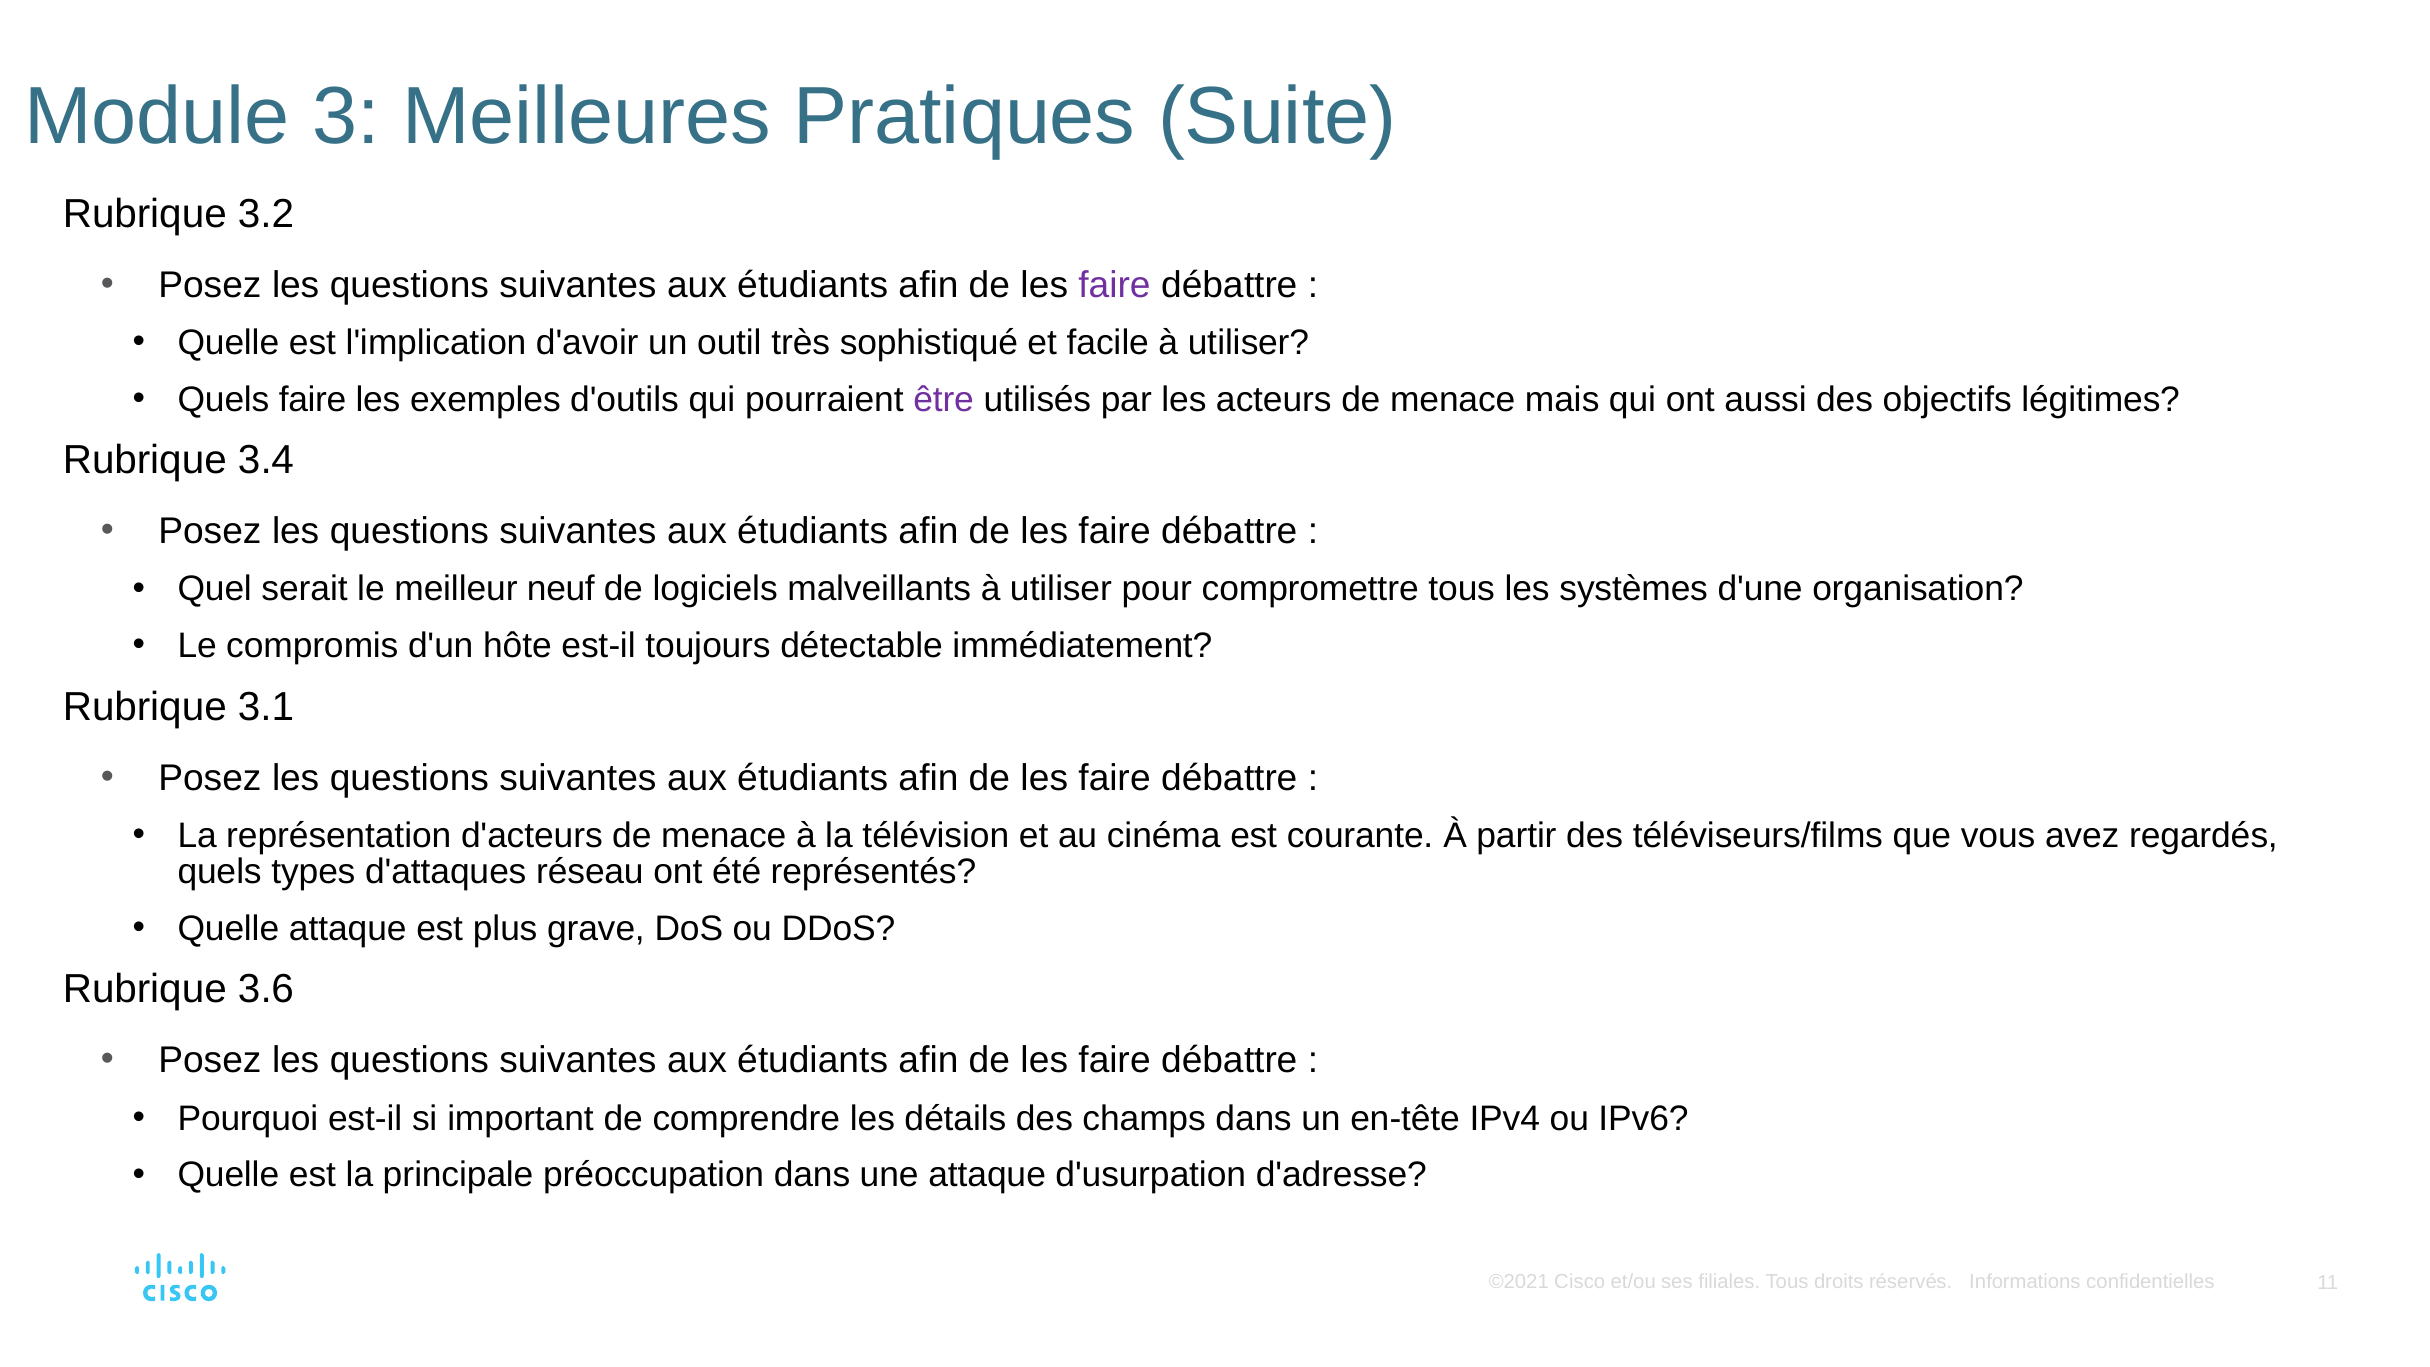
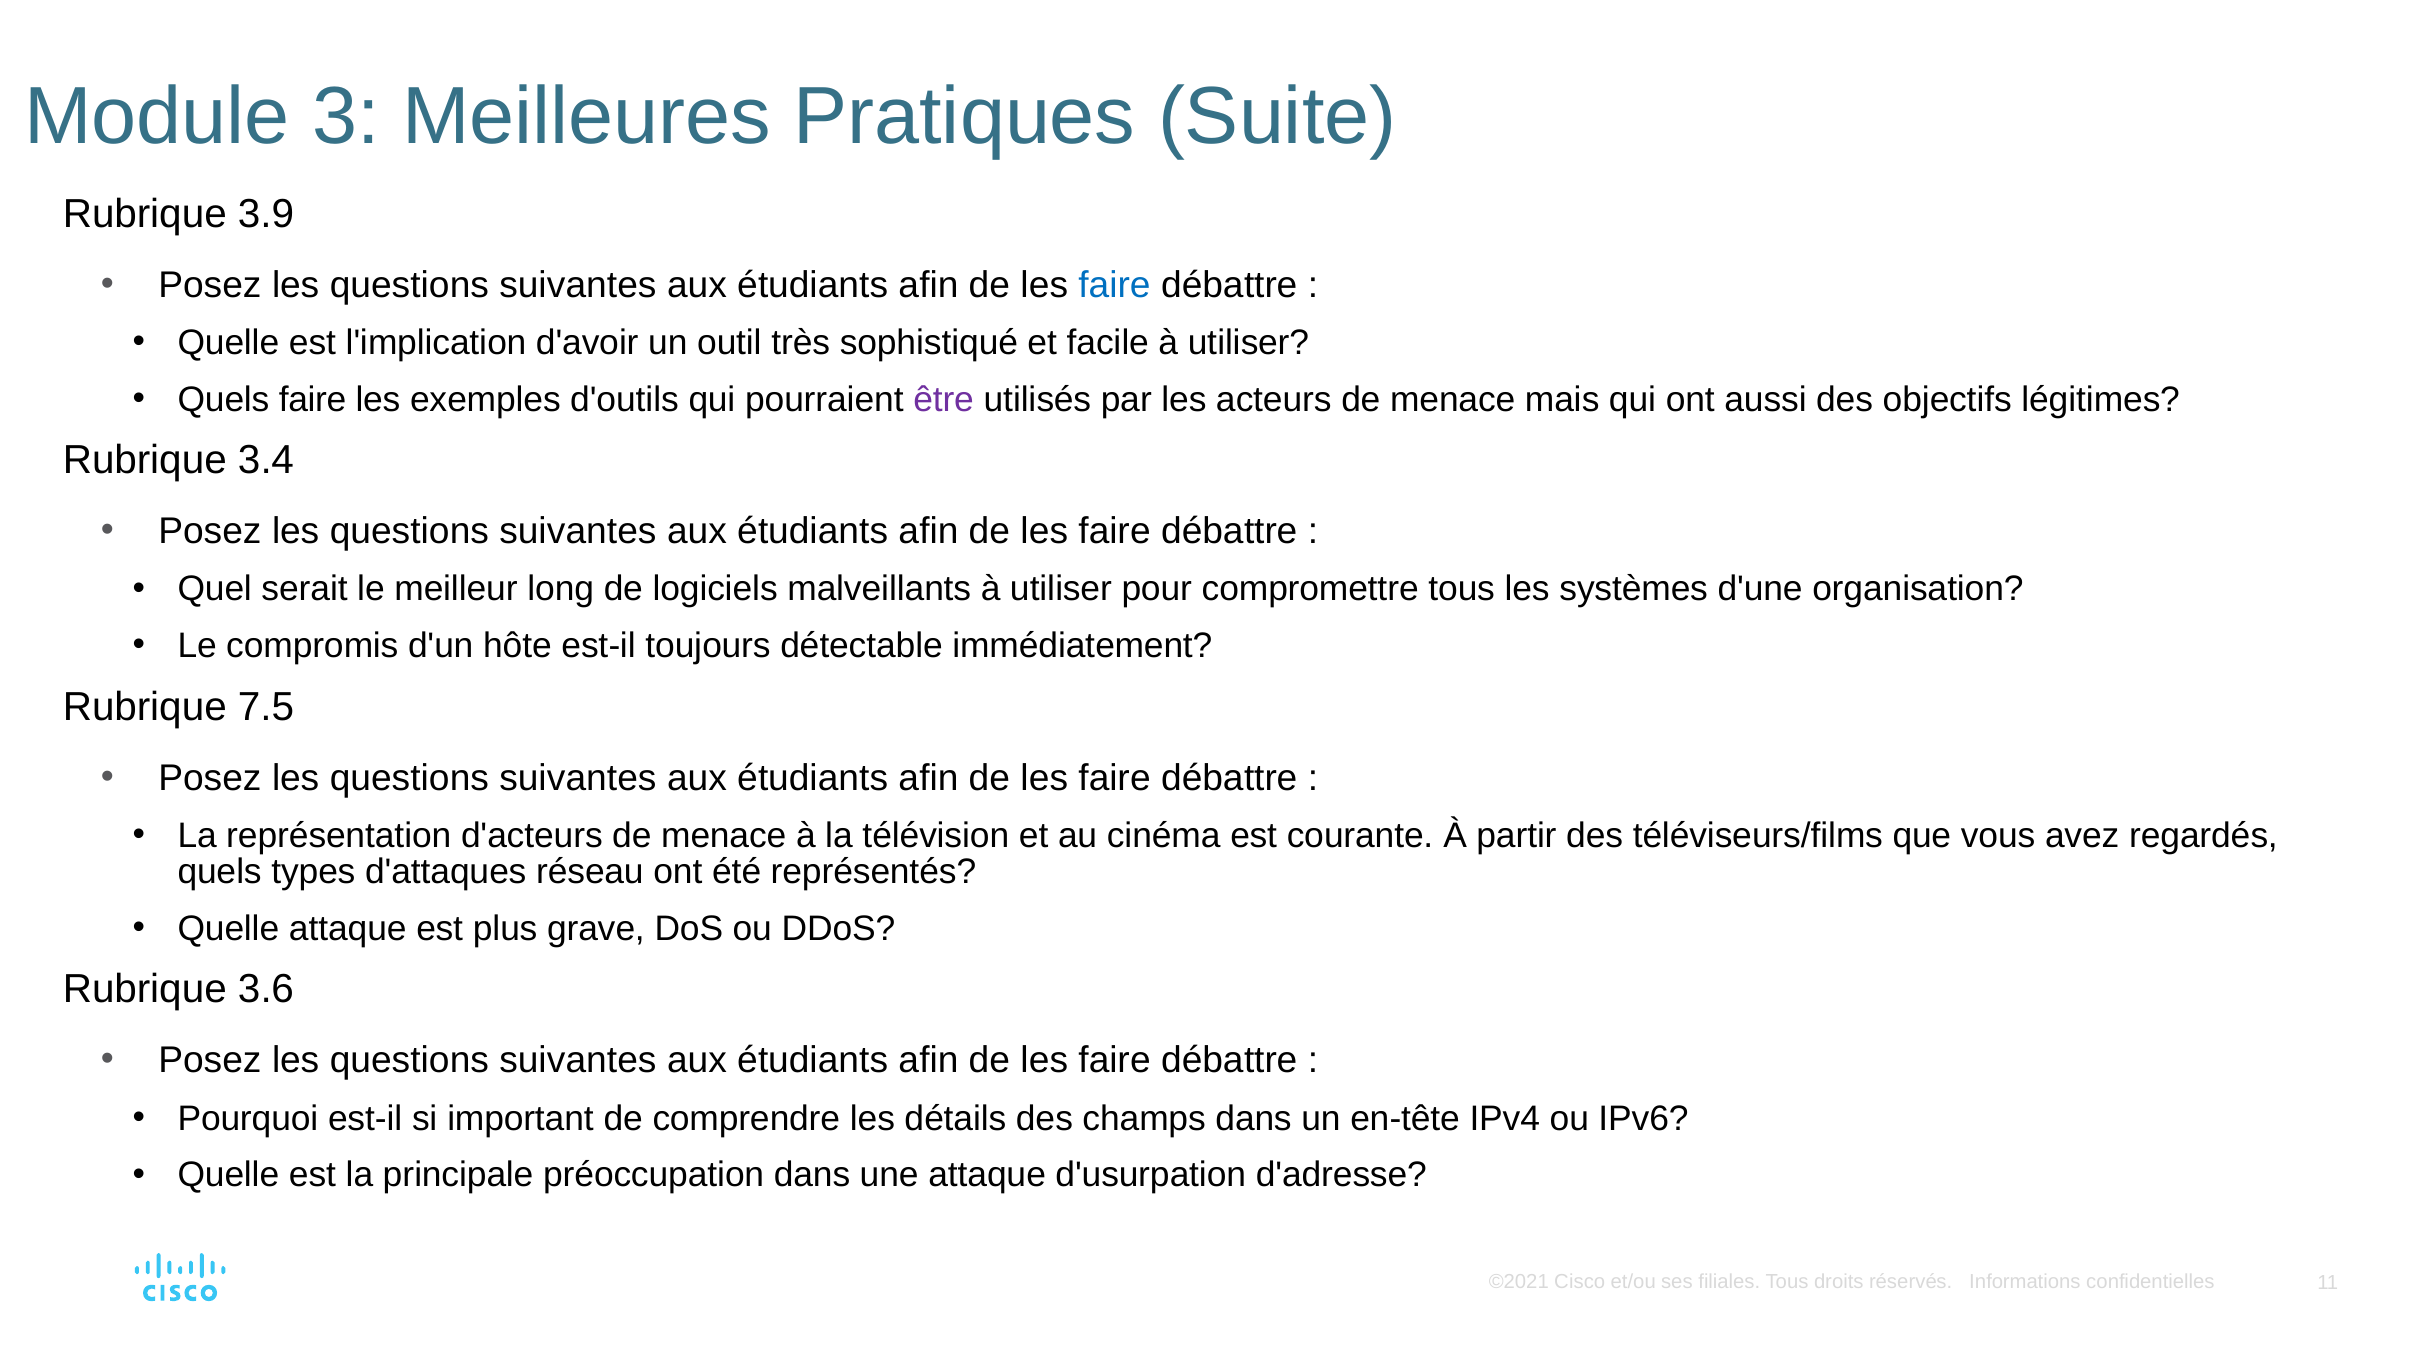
3.2: 3.2 -> 3.9 (266, 214)
faire colour: purple -> blue (1114, 285)
neuf: neuf -> long (561, 589)
3.1: 3.1 -> 7.5 (266, 707)
